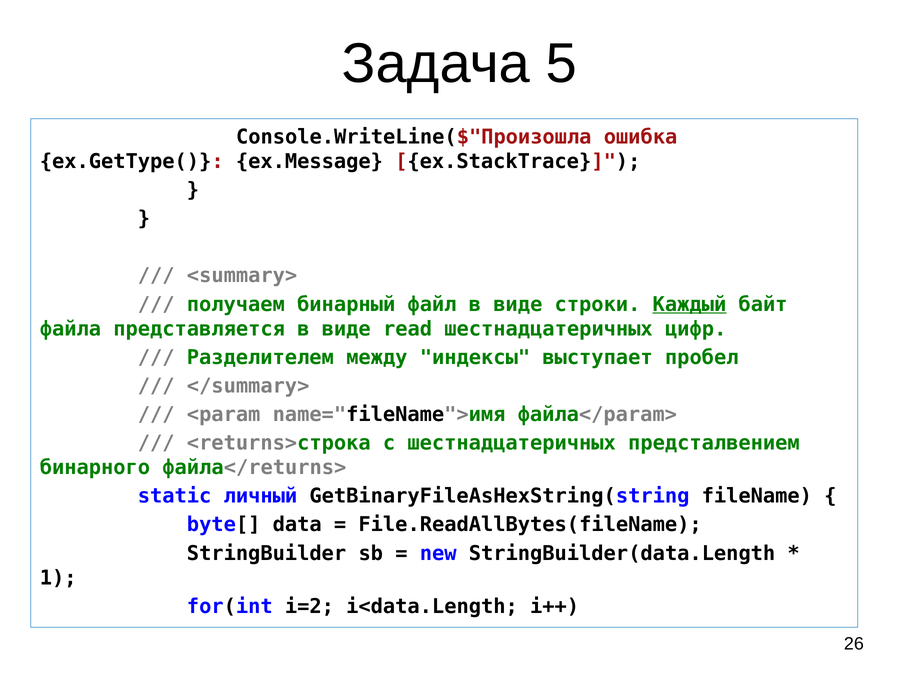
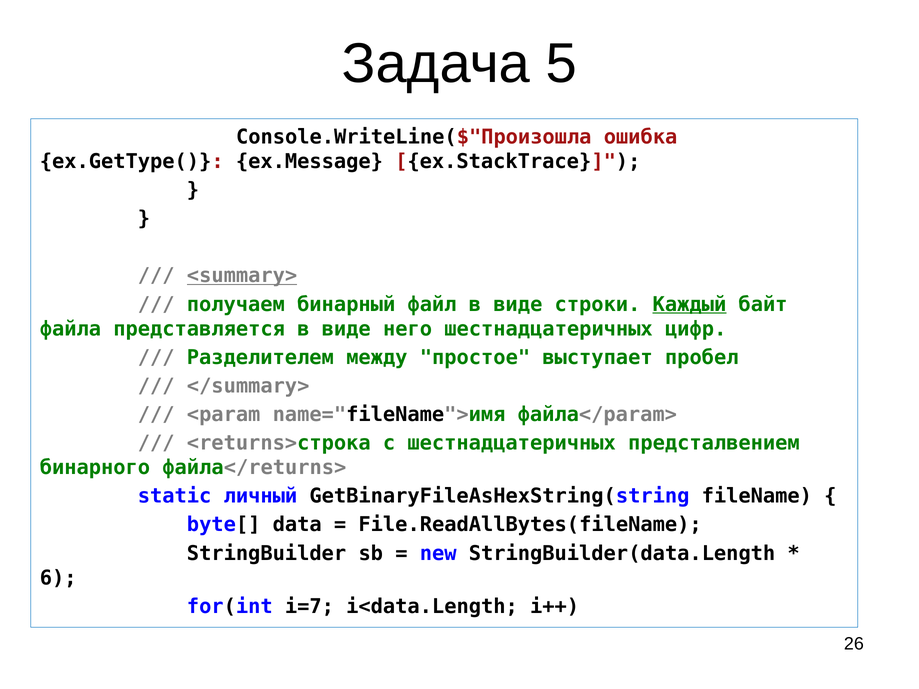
<summary> underline: none -> present (242, 276)
read: read -> него (408, 329)
индексы: индексы -> простое (475, 358)
1: 1 -> 6 (58, 578)
i=2: i=2 -> i=7 (309, 607)
